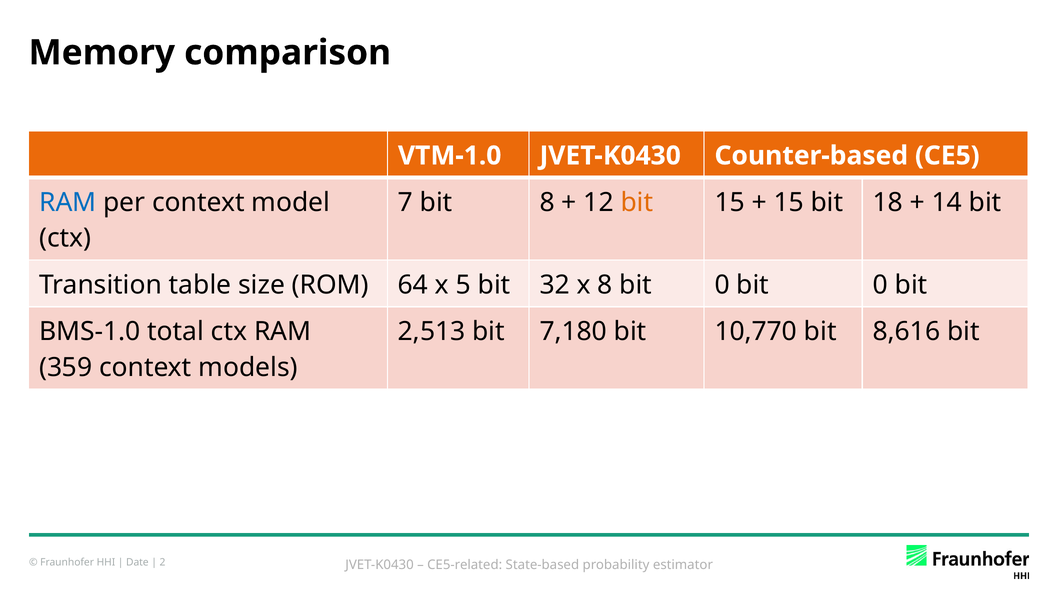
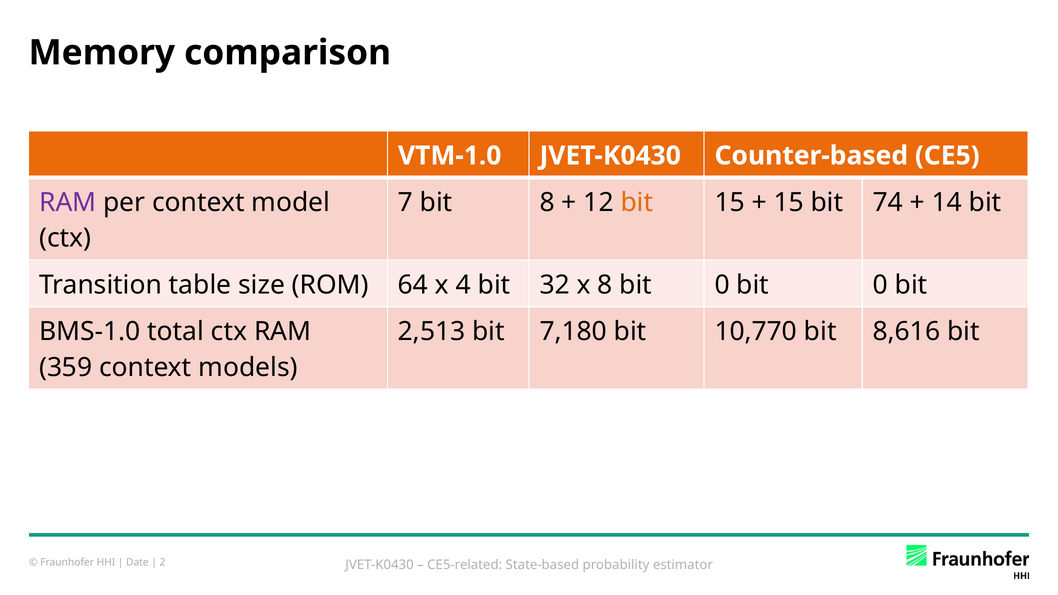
RAM colour: blue -> purple (68, 202)
18: 18 -> 74 (888, 202)
5: 5 -> 4 (463, 285)
